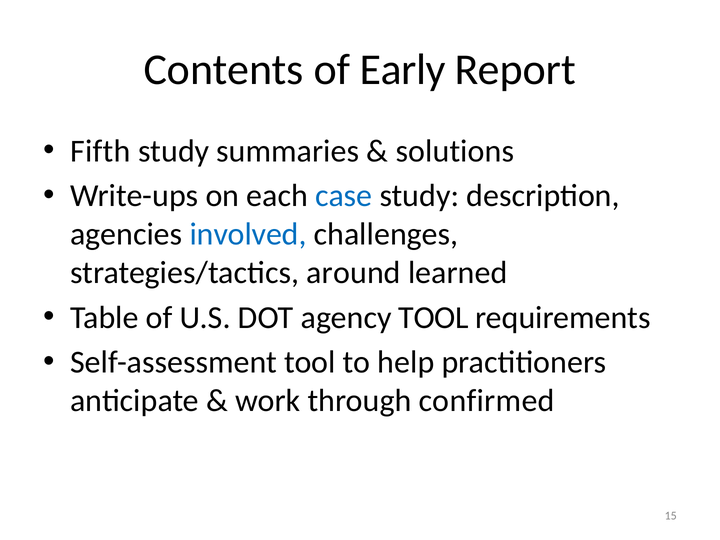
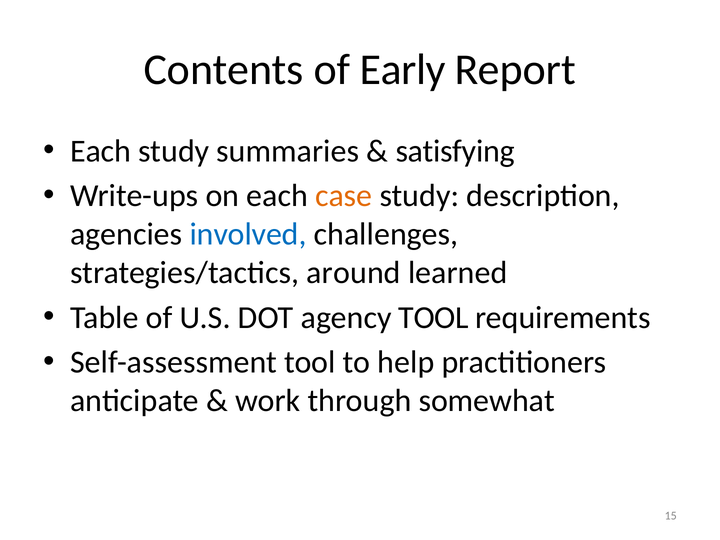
Fifth: Fifth -> Each (101, 151)
solutions: solutions -> satisfying (455, 151)
case colour: blue -> orange (344, 196)
confirmed: confirmed -> somewhat (487, 401)
